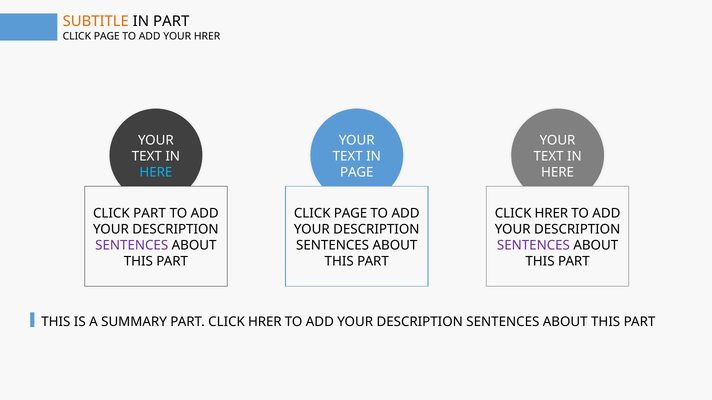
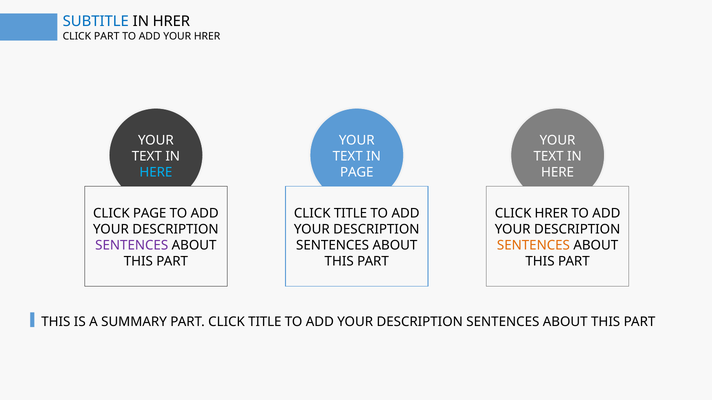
SUBTITLE colour: orange -> blue (96, 22)
IN PART: PART -> HRER (171, 22)
PAGE: PAGE -> PART (107, 36)
CLICK PART: PART -> PAGE (150, 213)
PAGE: PAGE -> TITLE (351, 213)
SENTENCES colour: purple -> orange (533, 245)
PART CLICK HRER: HRER -> TITLE (265, 322)
